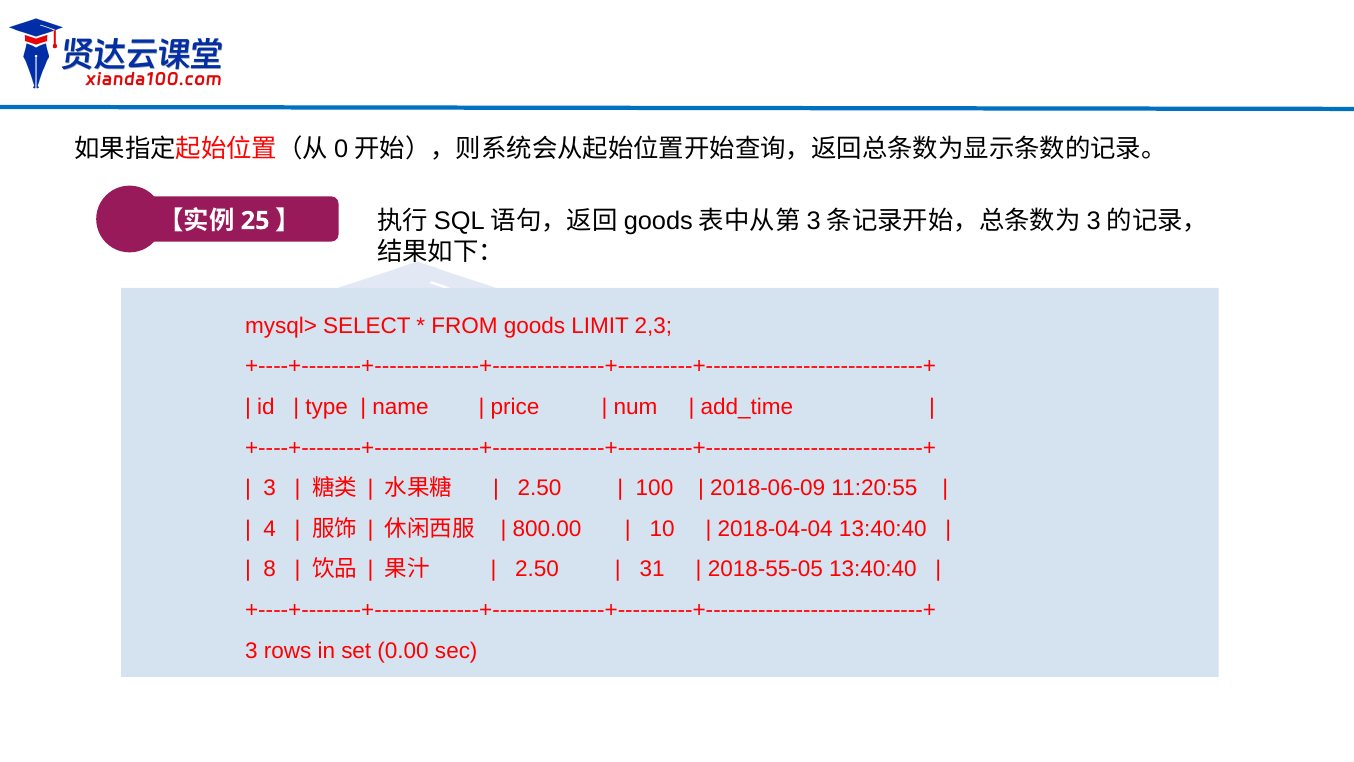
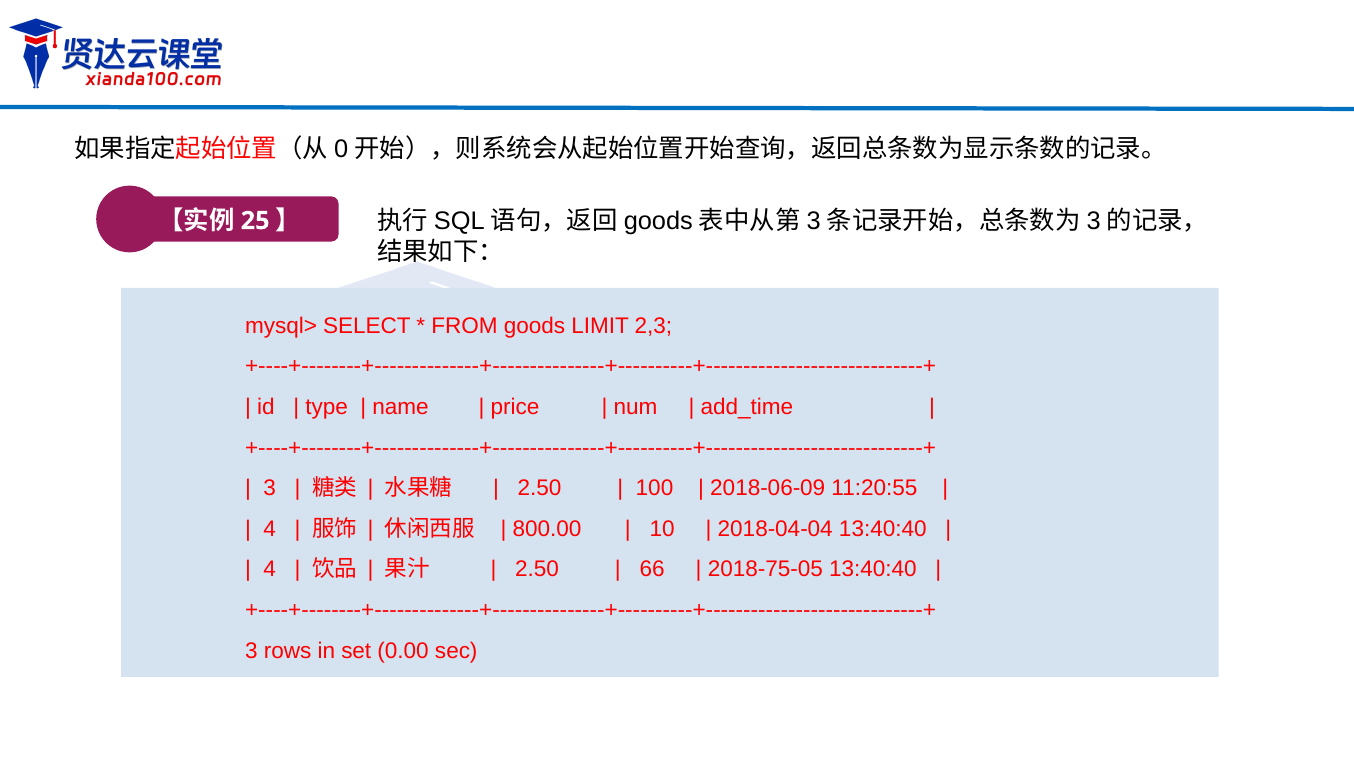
8: 8 -> 4 (270, 569)
31: 31 -> 66 (652, 569)
2018-55-05: 2018-55-05 -> 2018-75-05 (765, 569)
